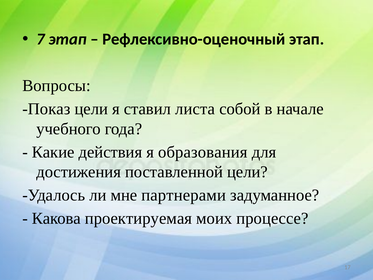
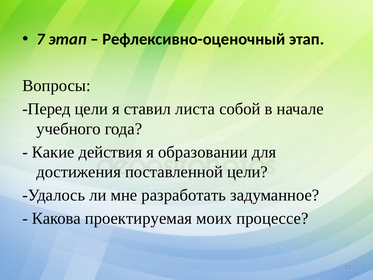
Показ: Показ -> Перед (46, 109)
образования: образования -> образовании (203, 152)
партнерами: партнерами -> разработать (184, 195)
